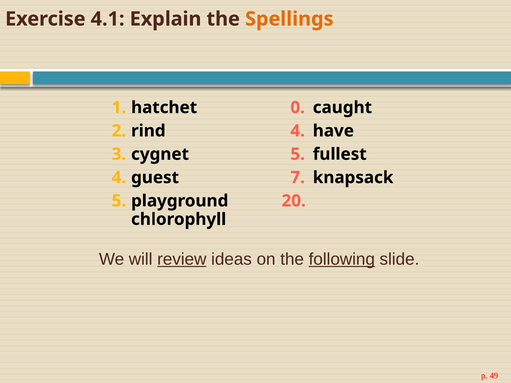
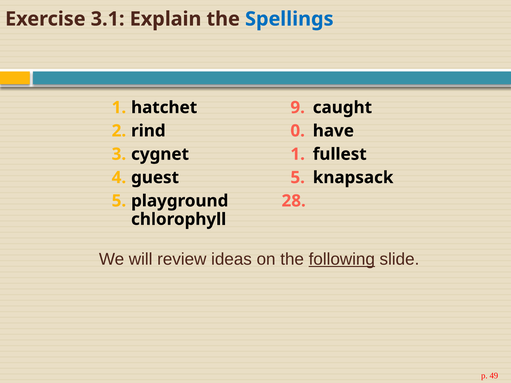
4.1: 4.1 -> 3.1 (108, 19)
Spellings colour: orange -> blue (289, 19)
0: 0 -> 9 (298, 108)
rind 4: 4 -> 0 (298, 131)
cygnet 5: 5 -> 1 (298, 154)
guest 7: 7 -> 5 (298, 178)
20: 20 -> 28 (294, 201)
review underline: present -> none (182, 259)
